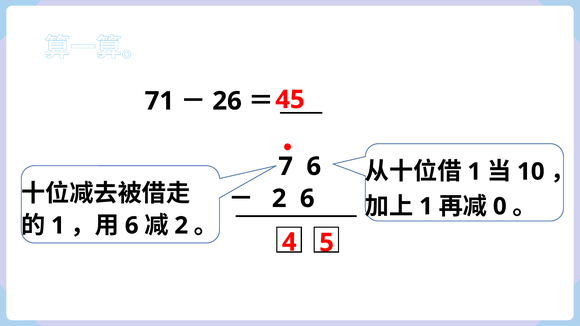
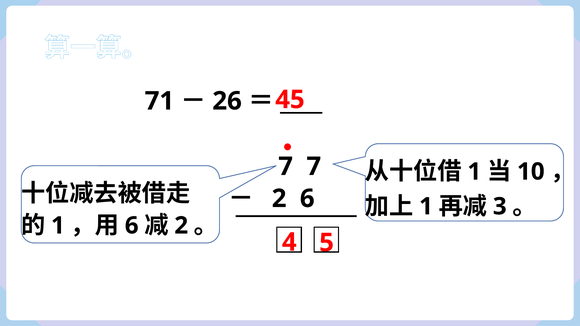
7 6: 6 -> 7 (314, 167)
0: 0 -> 3 (500, 207)
